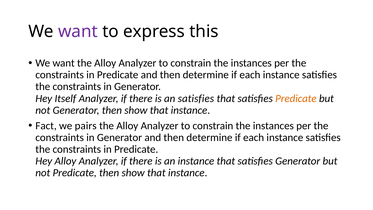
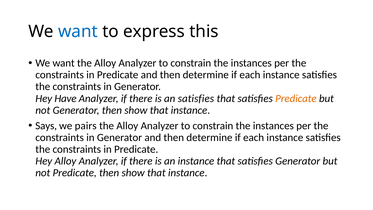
want colour: purple -> blue (78, 31)
Itself: Itself -> Have (65, 98)
Fact: Fact -> Says (46, 126)
